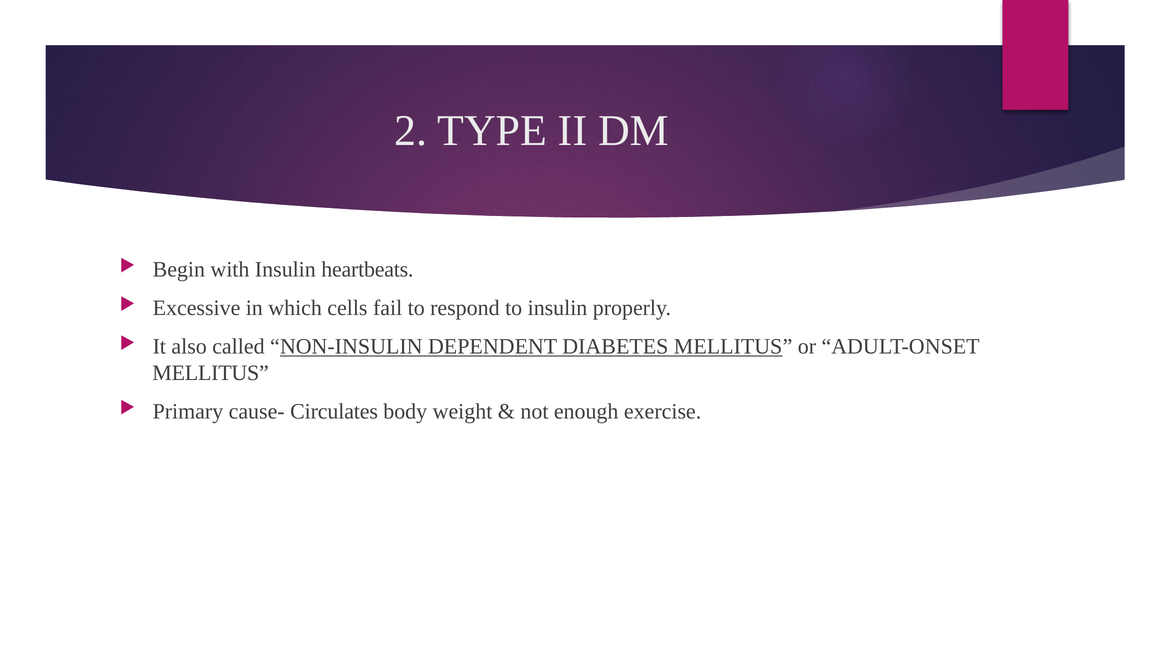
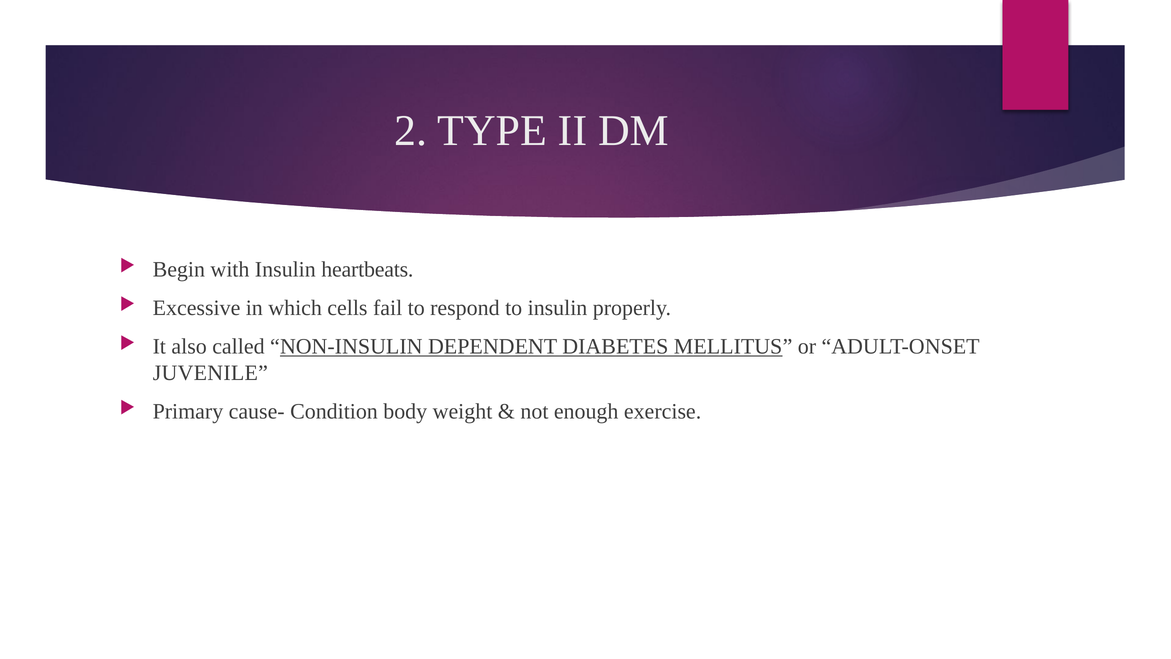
MELLITUS: MELLITUS -> JUVENILE (210, 373)
Circulates: Circulates -> Condition (334, 411)
